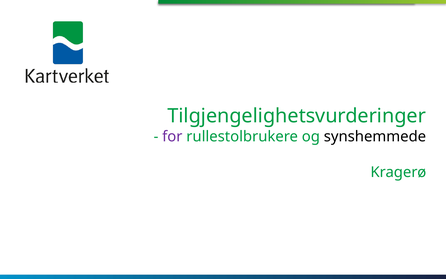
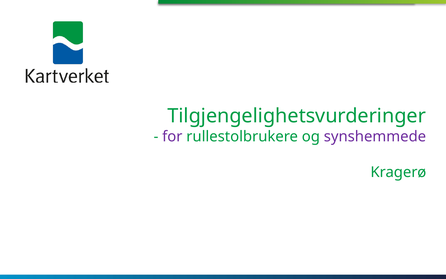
synshemmede colour: black -> purple (375, 136)
